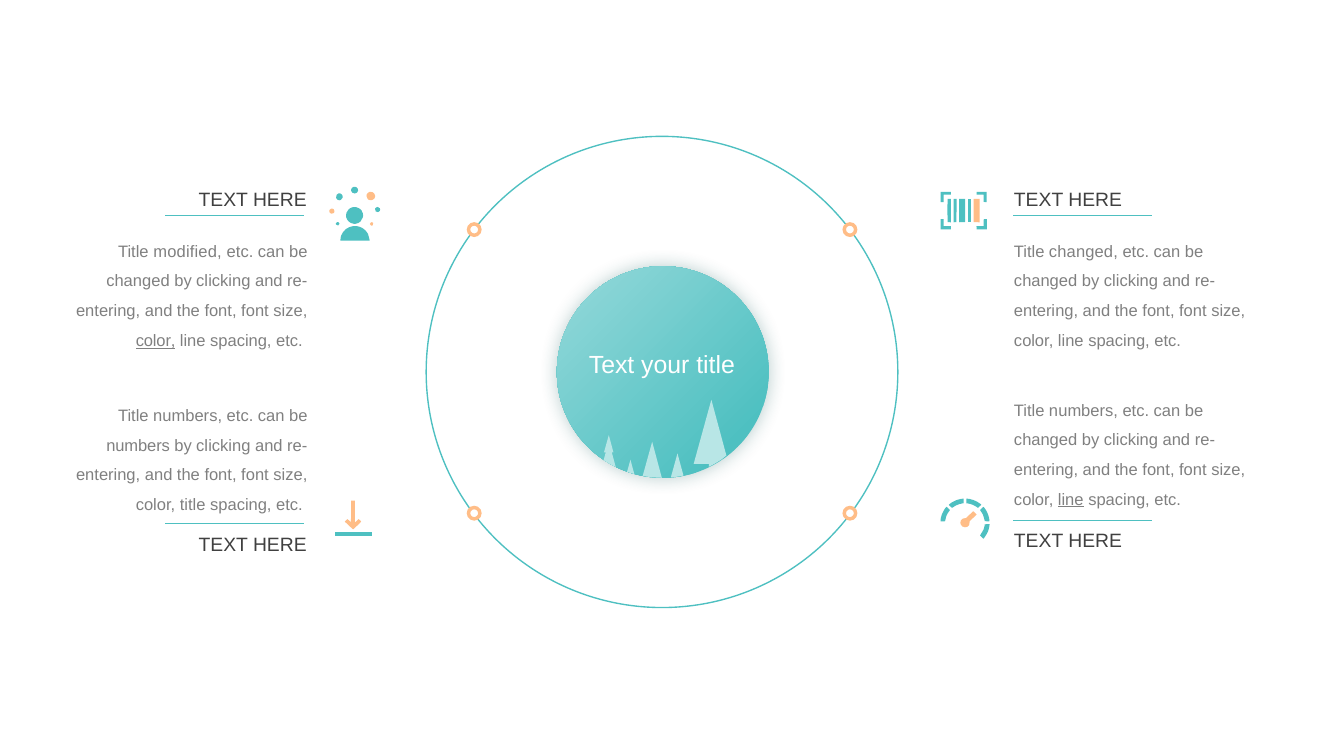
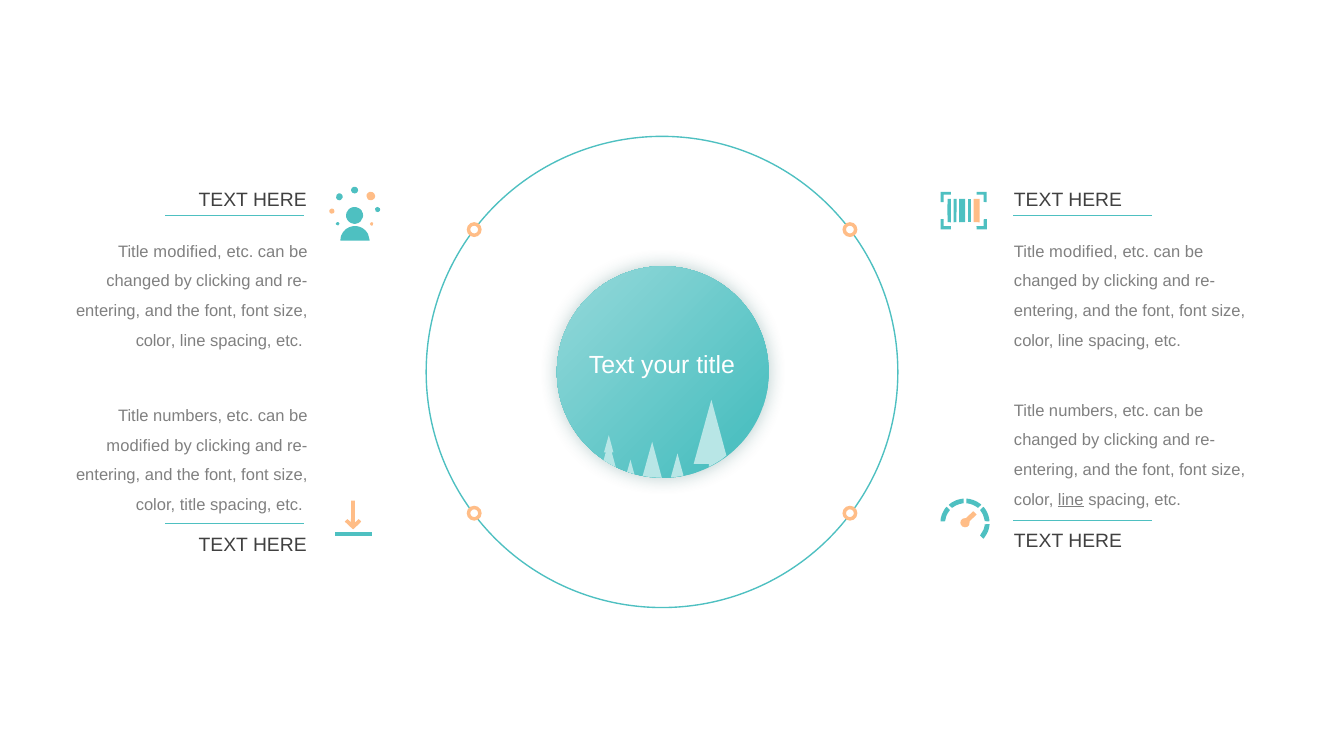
changed: changed -> modified (1083, 252)
color underline: present -> none (156, 341)
numbers: numbers -> modified (138, 446)
